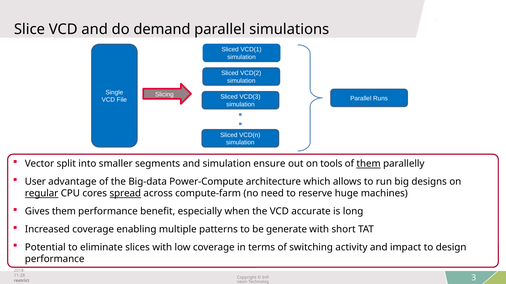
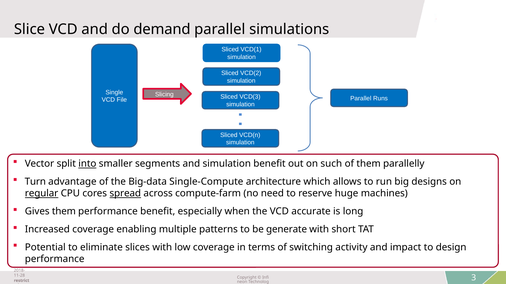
into underline: none -> present (87, 164)
simulation ensure: ensure -> benefit (269, 164)
tools: tools -> such (331, 164)
them underline: present -> none (369, 164)
User: User -> Turn (35, 182)
Power-Compute: Power-Compute -> Single-Compute (206, 182)
